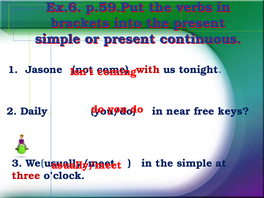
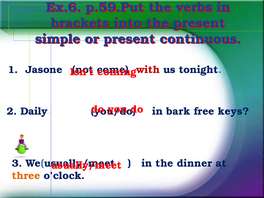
near: near -> bark (178, 111)
the simple: simple -> dinner (194, 163)
three colour: red -> orange (26, 176)
